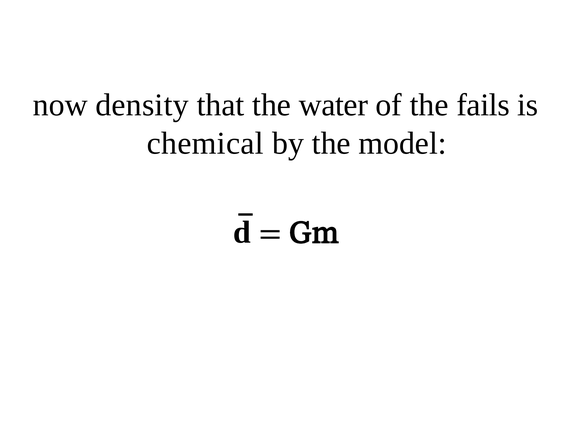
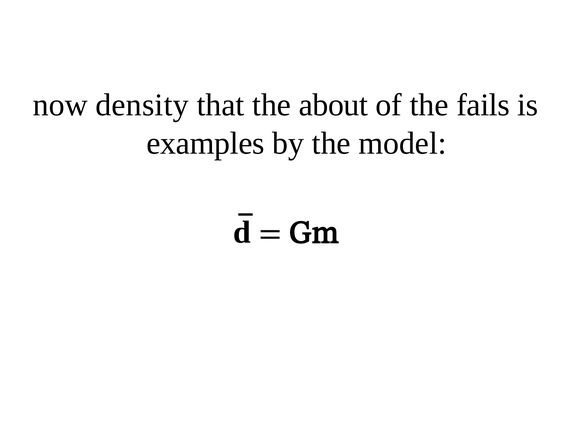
water: water -> about (333, 105)
chemical: chemical -> examples (206, 143)
